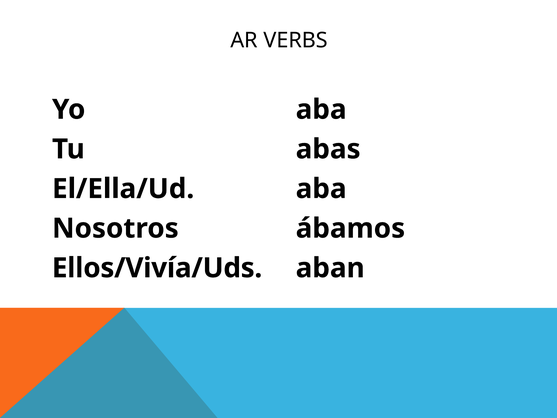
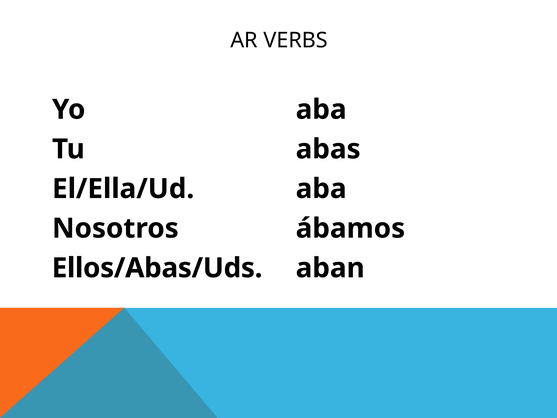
Ellos/Vivía/Uds: Ellos/Vivía/Uds -> Ellos/Abas/Uds (157, 268)
